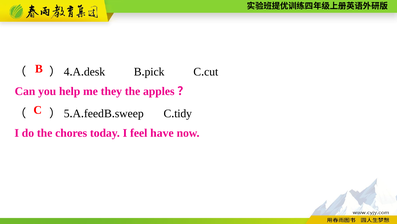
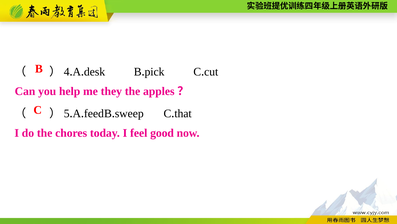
tidy: tidy -> that (183, 113)
have: have -> good (162, 133)
